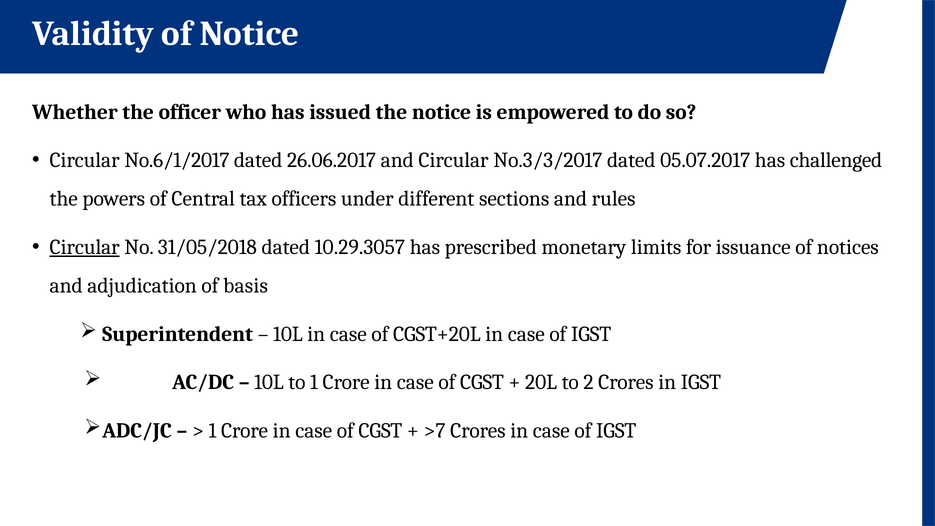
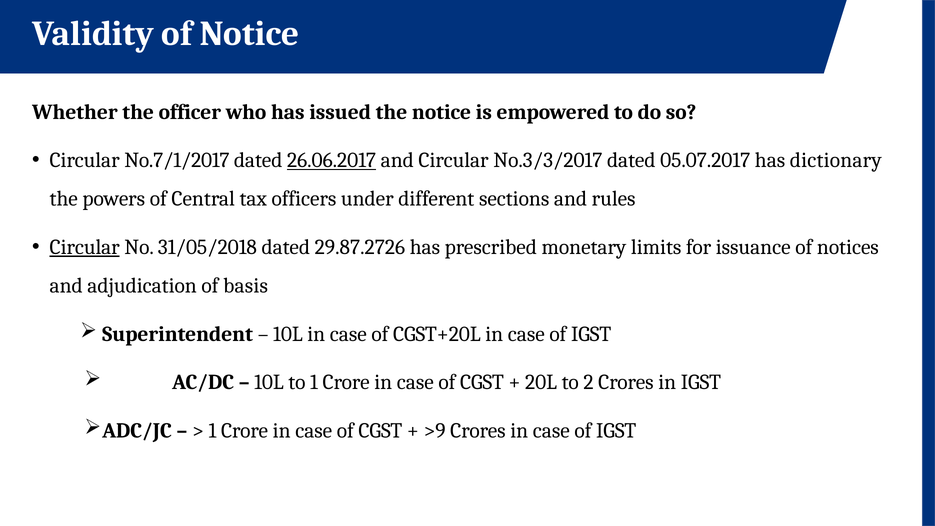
No.6/1/2017: No.6/1/2017 -> No.7/1/2017 (177, 160)
26.06.2017 underline: none -> present (332, 160)
challenged: challenged -> dictionary (836, 160)
10.29.3057: 10.29.3057 -> 29.87.2726 (360, 247)
>7: >7 -> >9 (435, 431)
